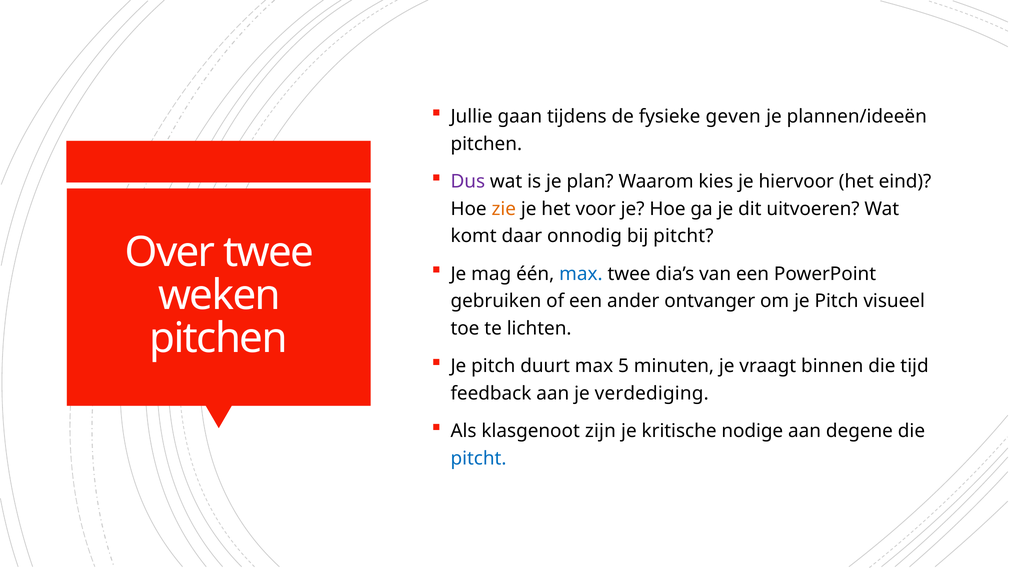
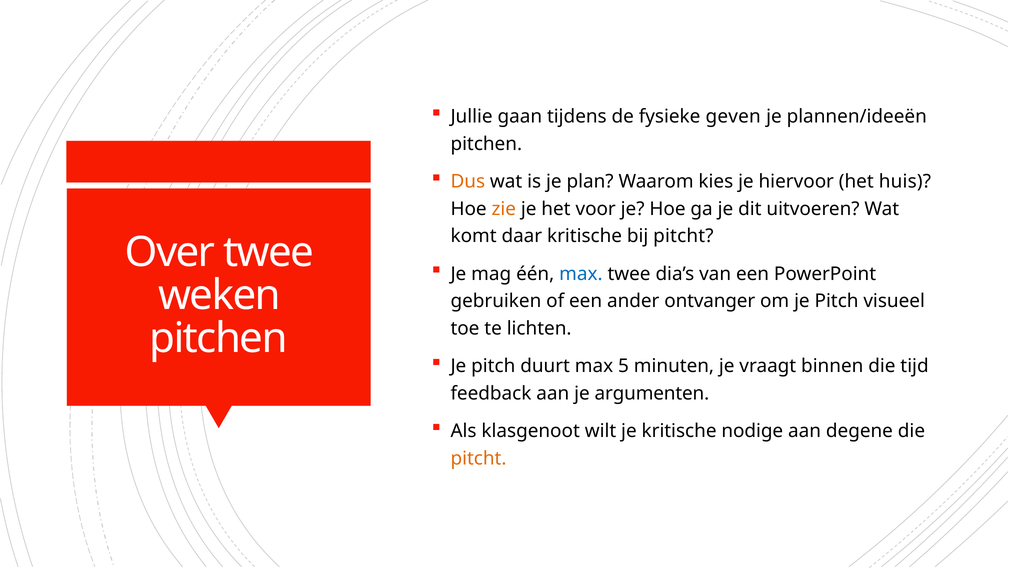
Dus colour: purple -> orange (468, 182)
eind: eind -> huis (905, 182)
daar onnodig: onnodig -> kritische (585, 236)
verdediging: verdediging -> argumenten (652, 393)
zijn: zijn -> wilt (601, 431)
pitcht colour: blue -> orange (479, 458)
